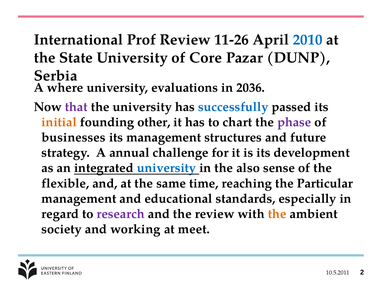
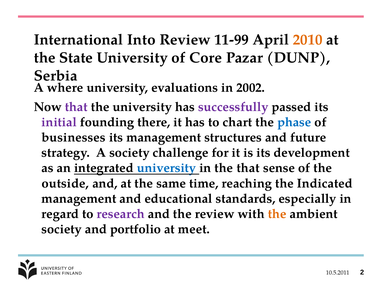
Prof: Prof -> Into (141, 40)
11-26: 11-26 -> 11-99 (232, 40)
2010 colour: blue -> orange (308, 40)
2036: 2036 -> 2002 (251, 88)
successfully colour: blue -> purple (233, 107)
initial colour: orange -> purple (59, 122)
other: other -> there (154, 122)
phase colour: purple -> blue (294, 122)
A annual: annual -> society (129, 152)
the also: also -> that (248, 168)
flexible: flexible -> outside (65, 183)
Particular: Particular -> Indicated (325, 183)
working: working -> portfolio (136, 229)
